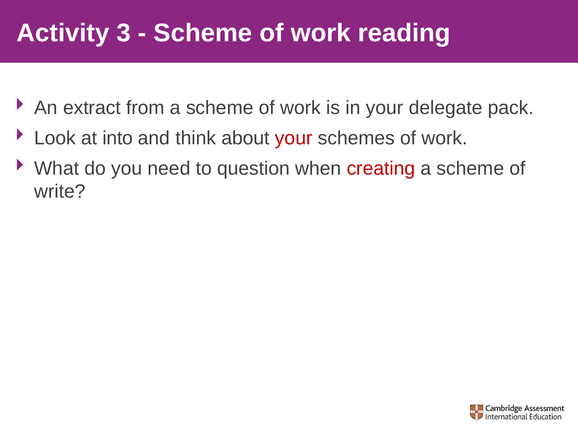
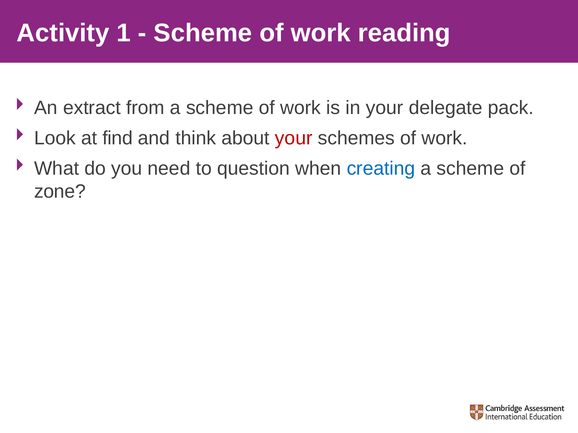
3: 3 -> 1 (124, 33)
into: into -> find (118, 138)
creating colour: red -> blue (381, 169)
write: write -> zone (60, 192)
